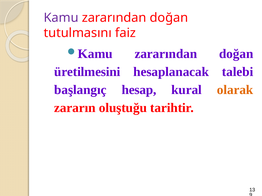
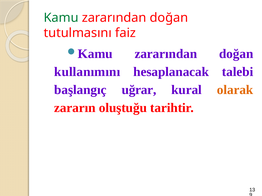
Kamu colour: purple -> green (61, 18)
üretilmesini: üretilmesini -> kullanımını (87, 72)
hesap: hesap -> uğrar (139, 90)
